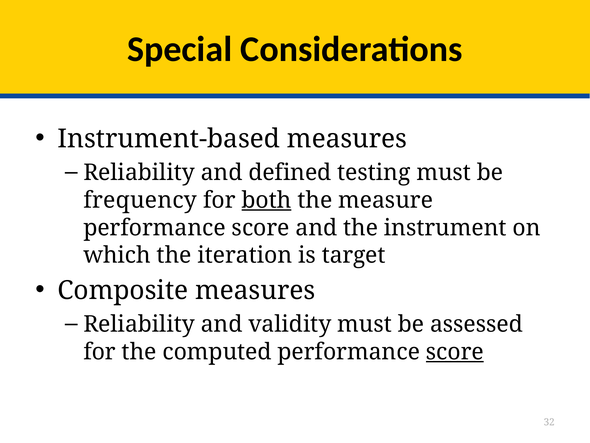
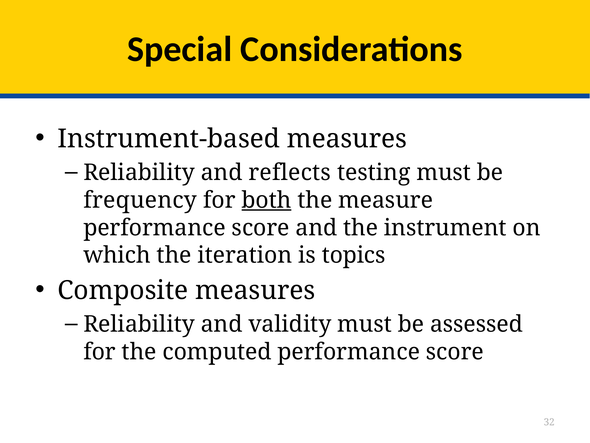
defined: defined -> reflects (290, 172)
target: target -> topics (354, 255)
score underline: present -> none (455, 351)
